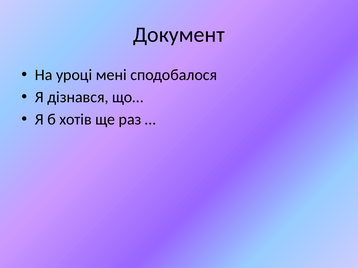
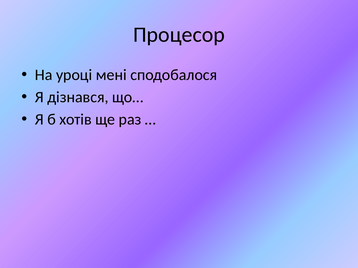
Документ: Документ -> Процесор (179, 35)
